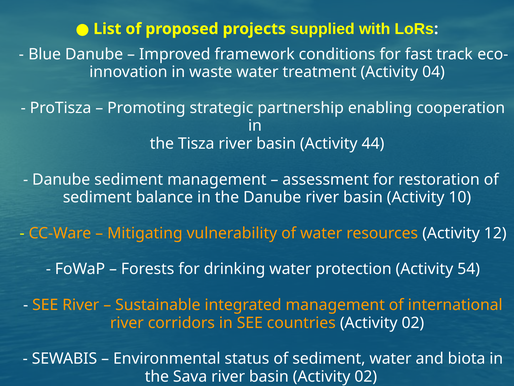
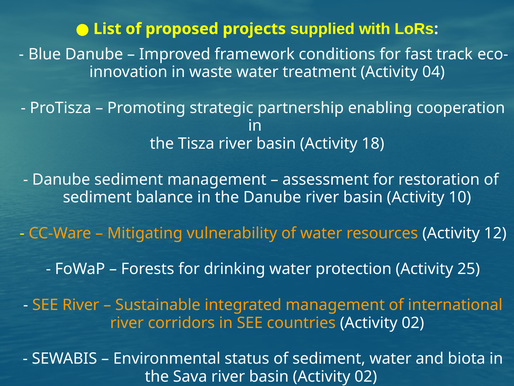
44: 44 -> 18 (373, 144)
54: 54 -> 25 (469, 269)
